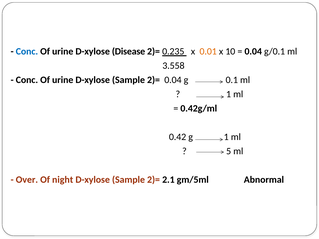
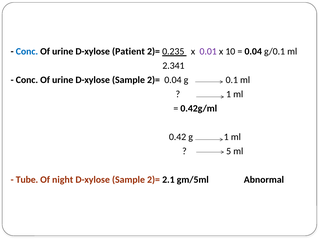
Disease: Disease -> Patient (128, 52)
0.01 colour: orange -> purple (208, 52)
3.558: 3.558 -> 2.341 (173, 66)
Over: Over -> Tube (27, 180)
